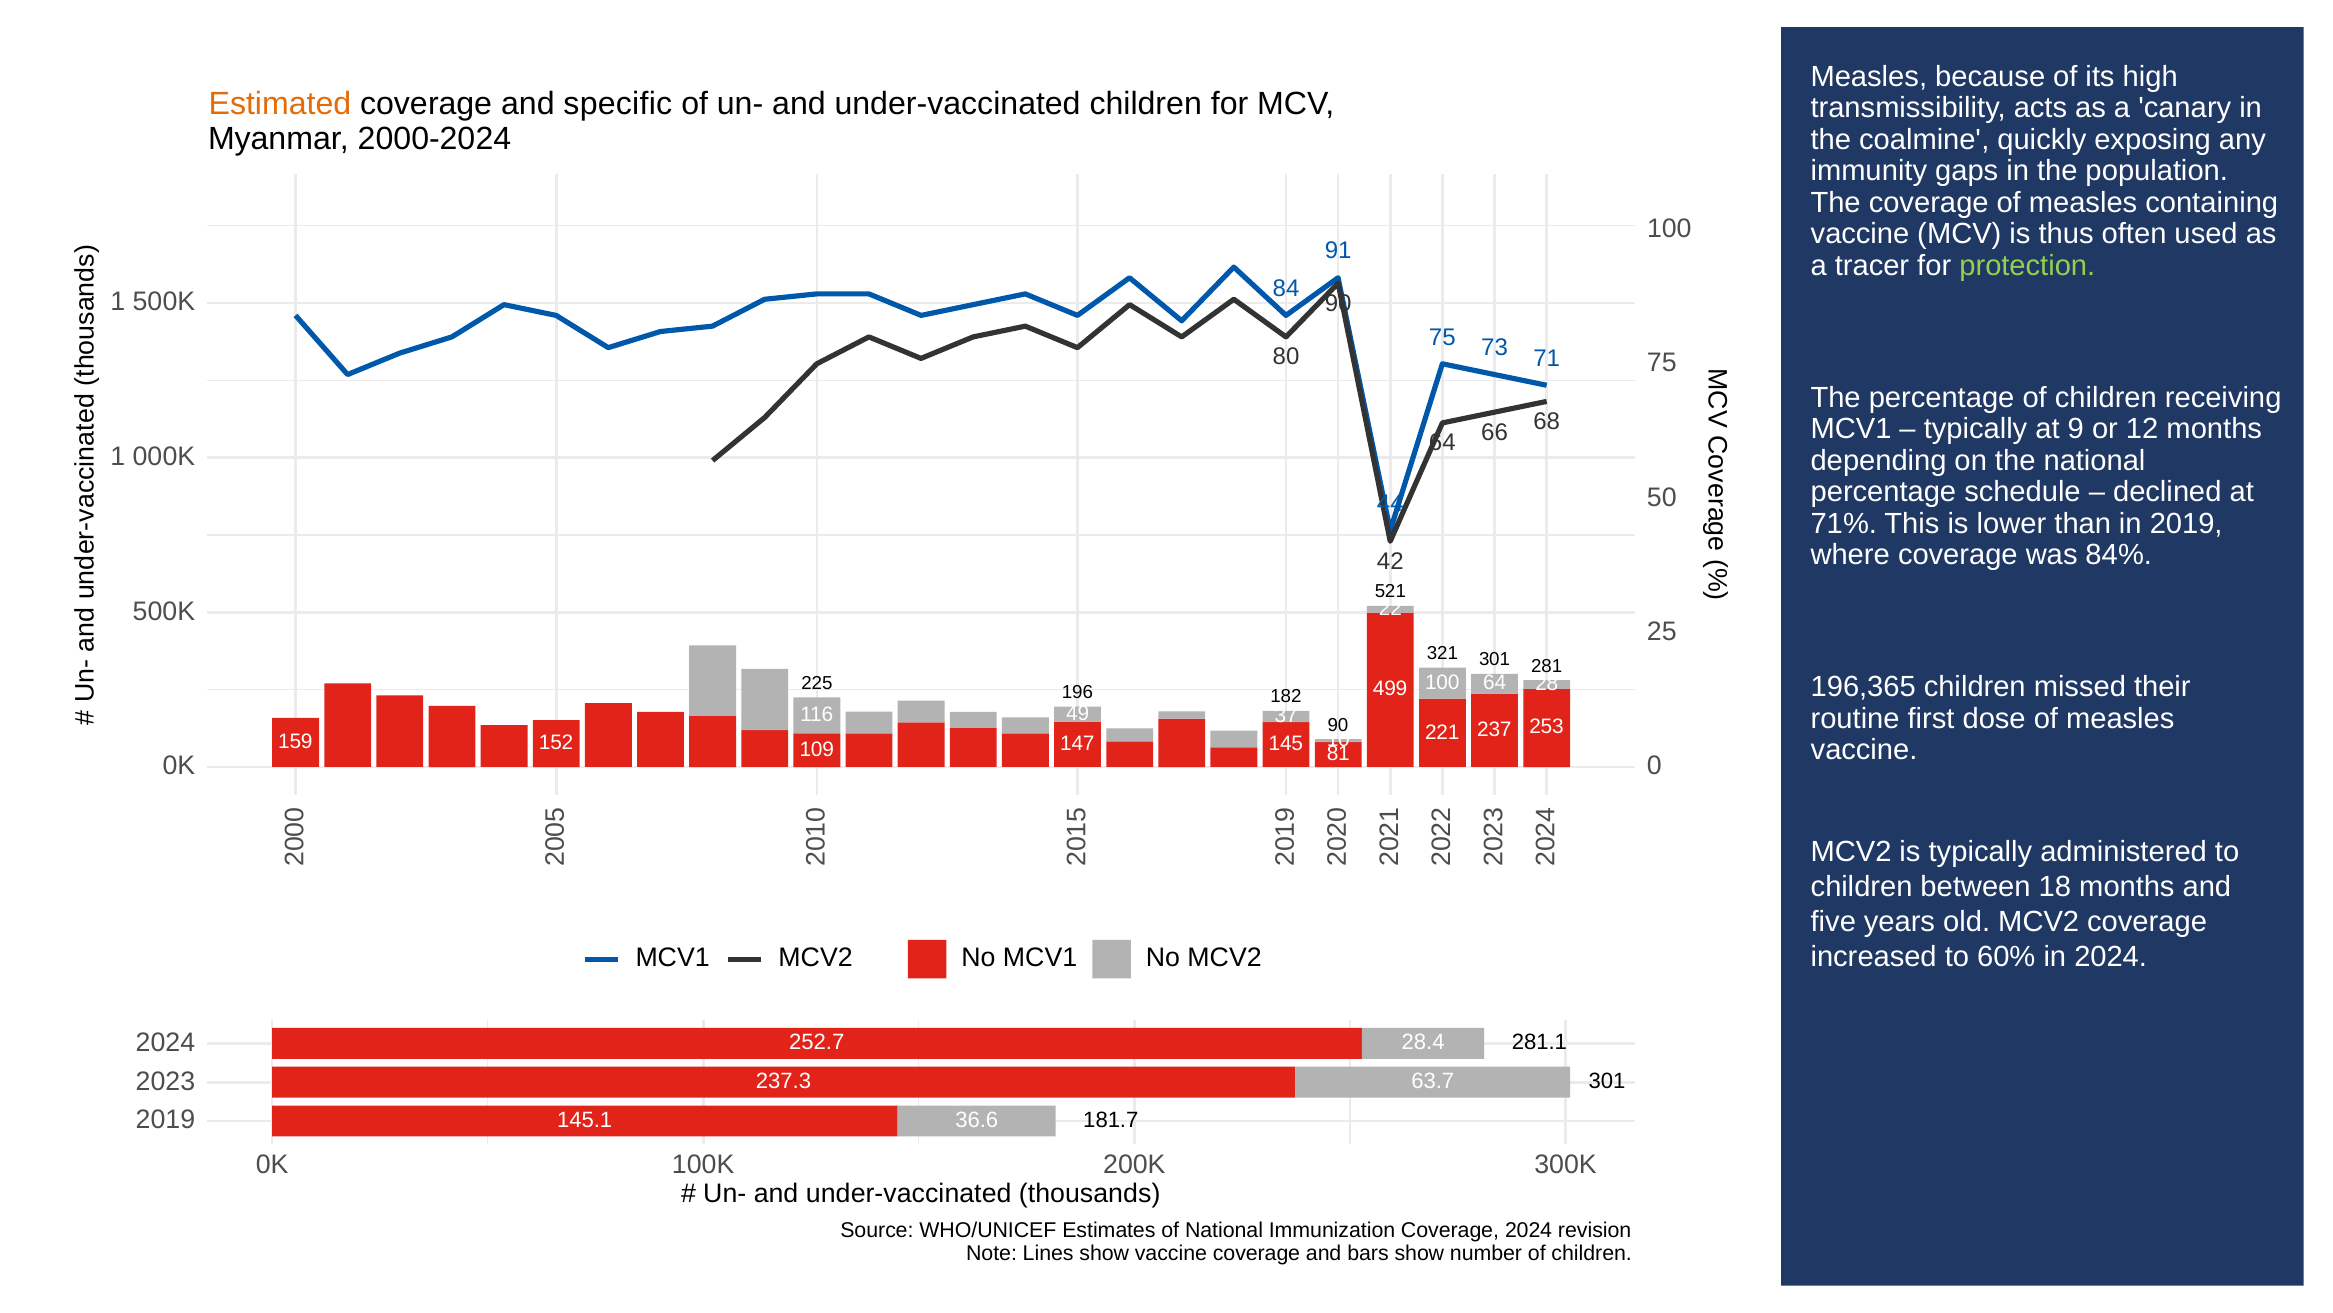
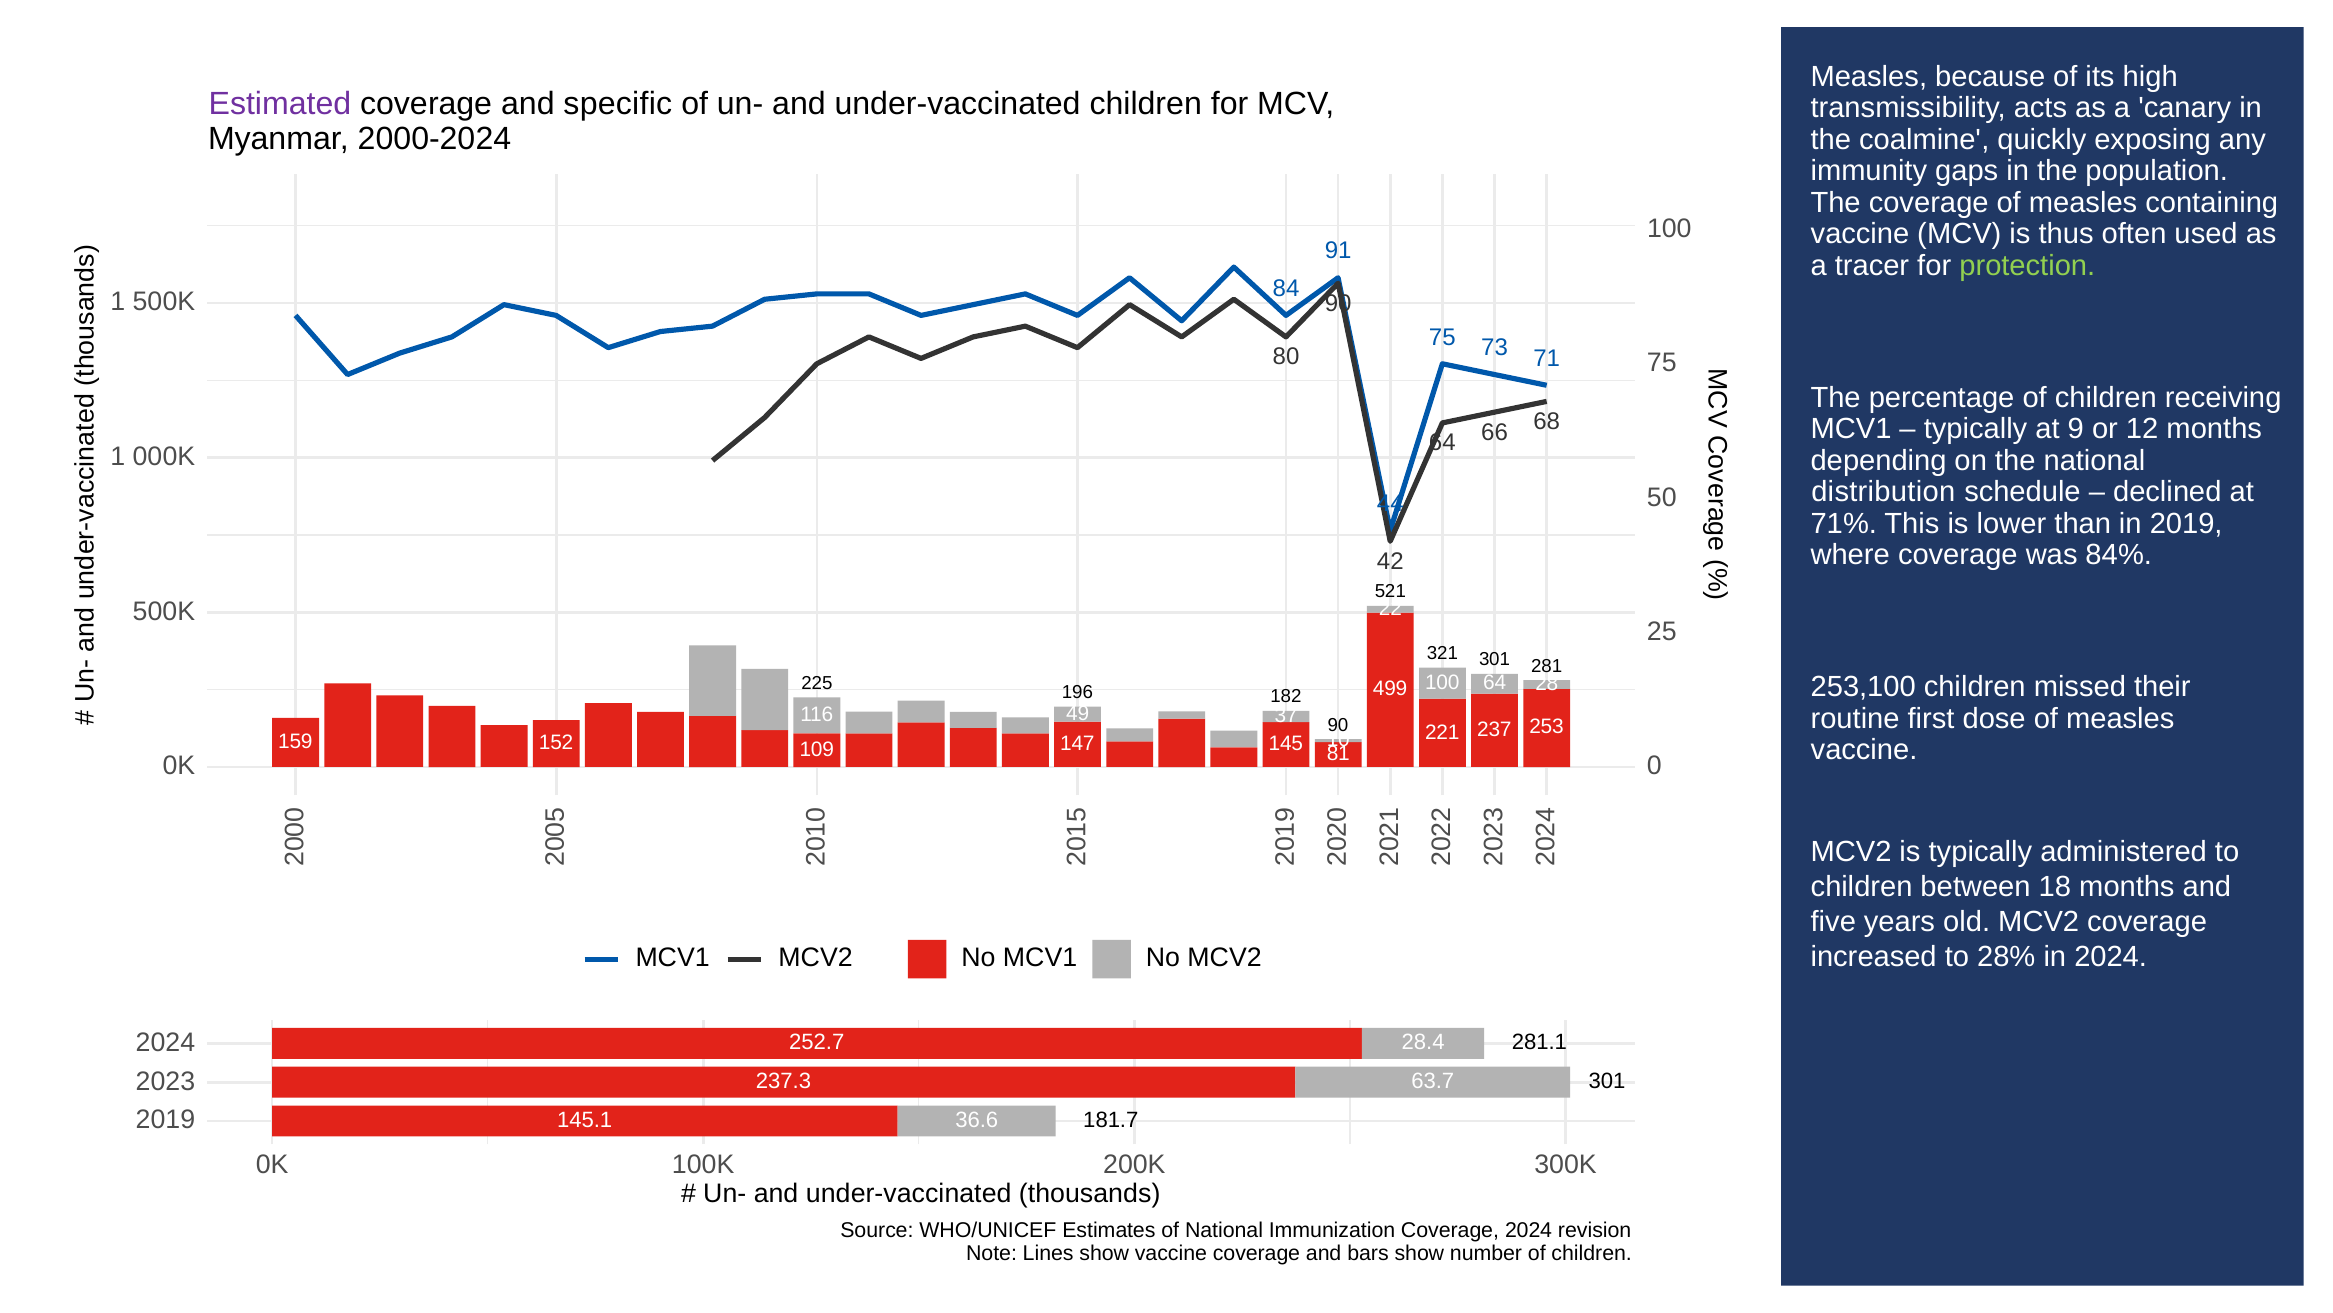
Estimated colour: orange -> purple (280, 104)
percentage: percentage -> distribution (1883, 492)
196,365: 196,365 -> 253,100 (1863, 687)
60%: 60% -> 28% (2006, 956)
